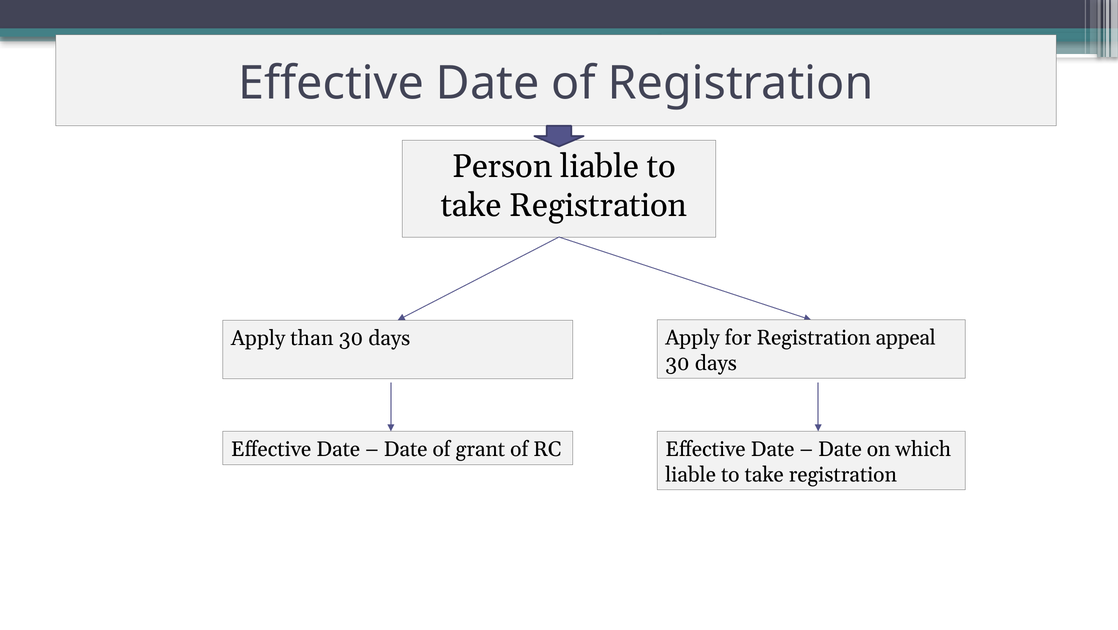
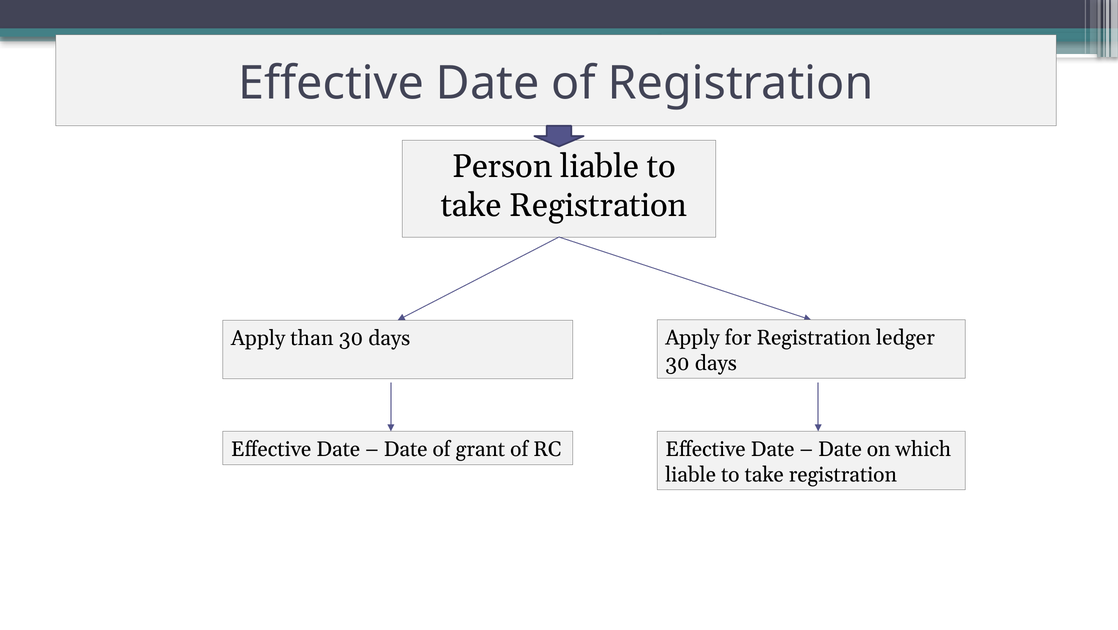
appeal: appeal -> ledger (905, 338)
